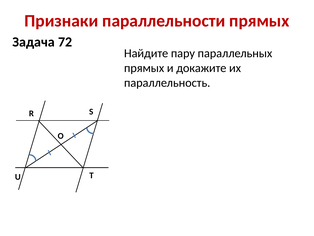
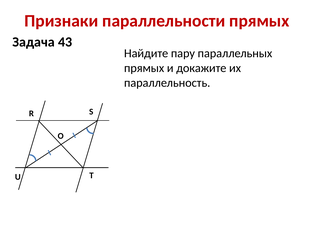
72: 72 -> 43 (65, 42)
